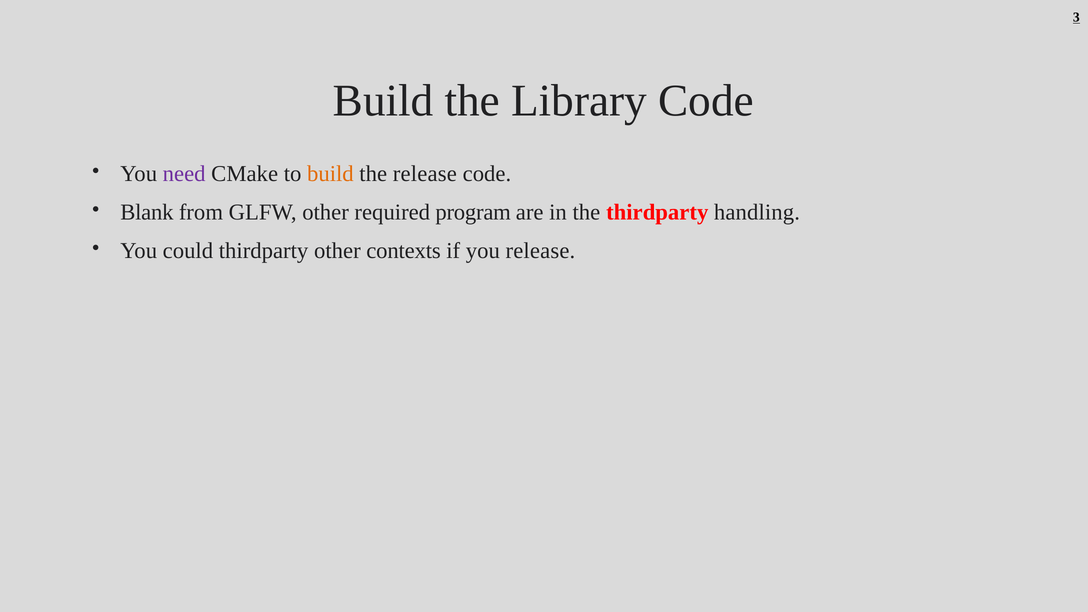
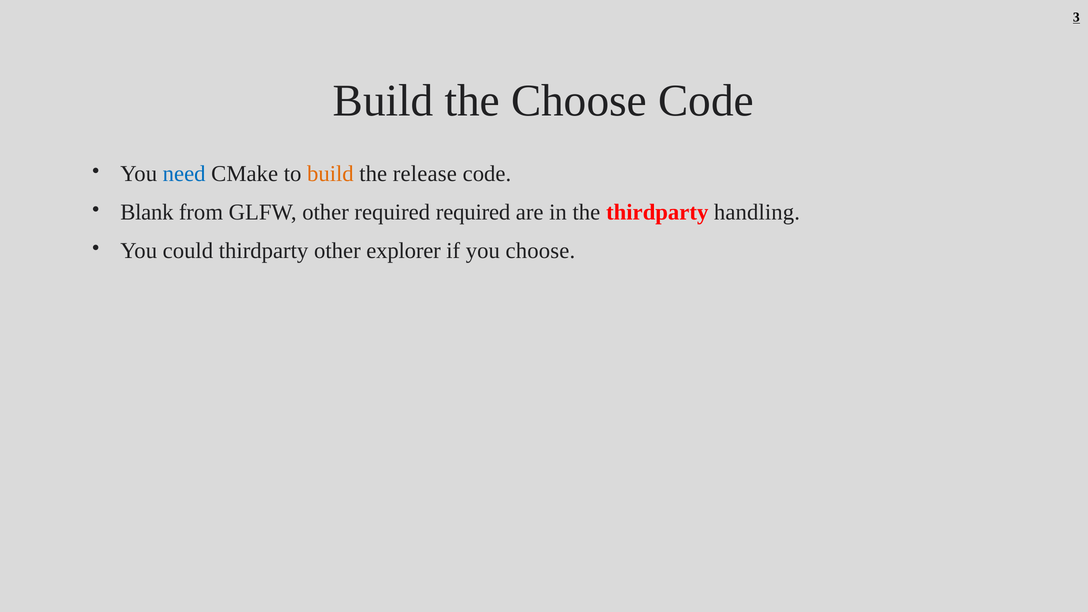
the Library: Library -> Choose (579, 101)
need colour: purple -> blue (184, 174)
required program: program -> required (473, 212)
contexts: contexts -> explorer (404, 251)
you release: release -> choose (540, 251)
